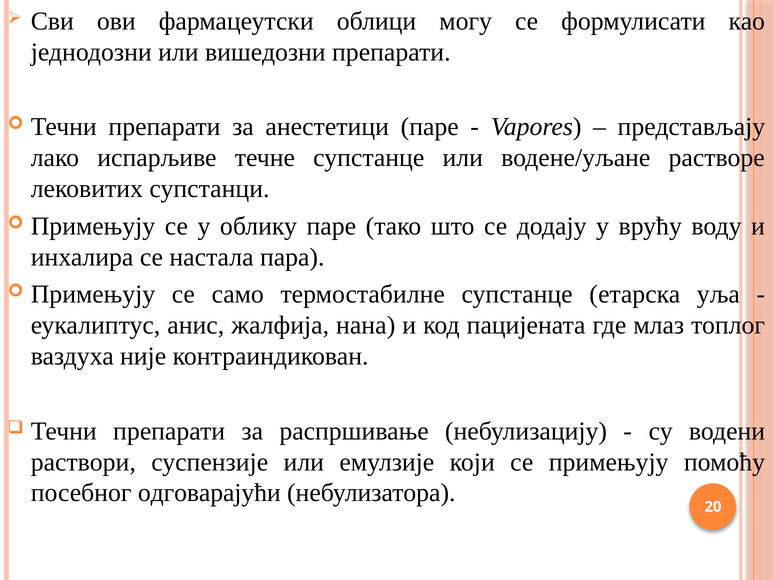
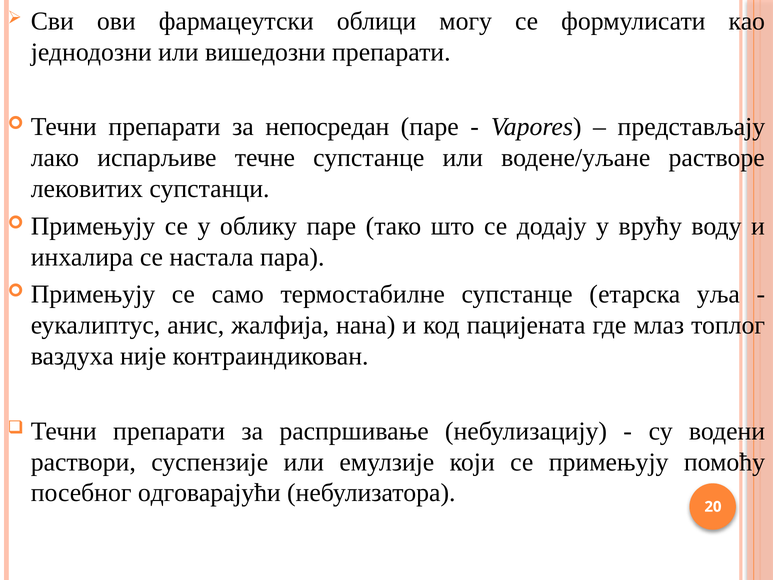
анестетици: анестетици -> непосредан (327, 127)
